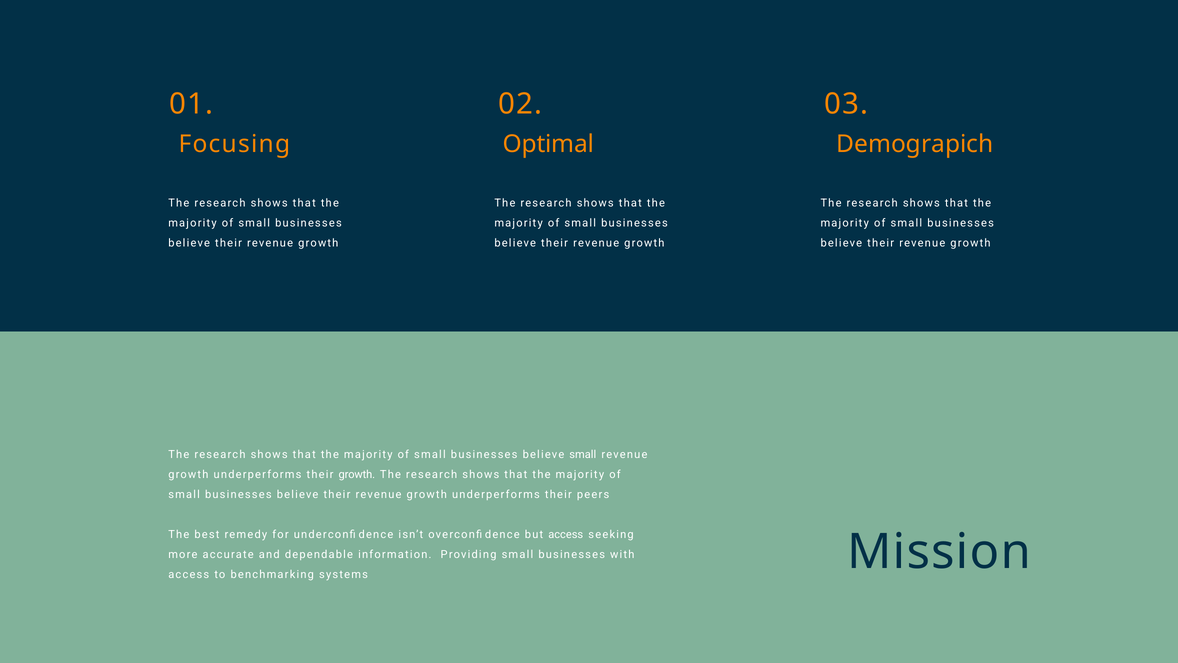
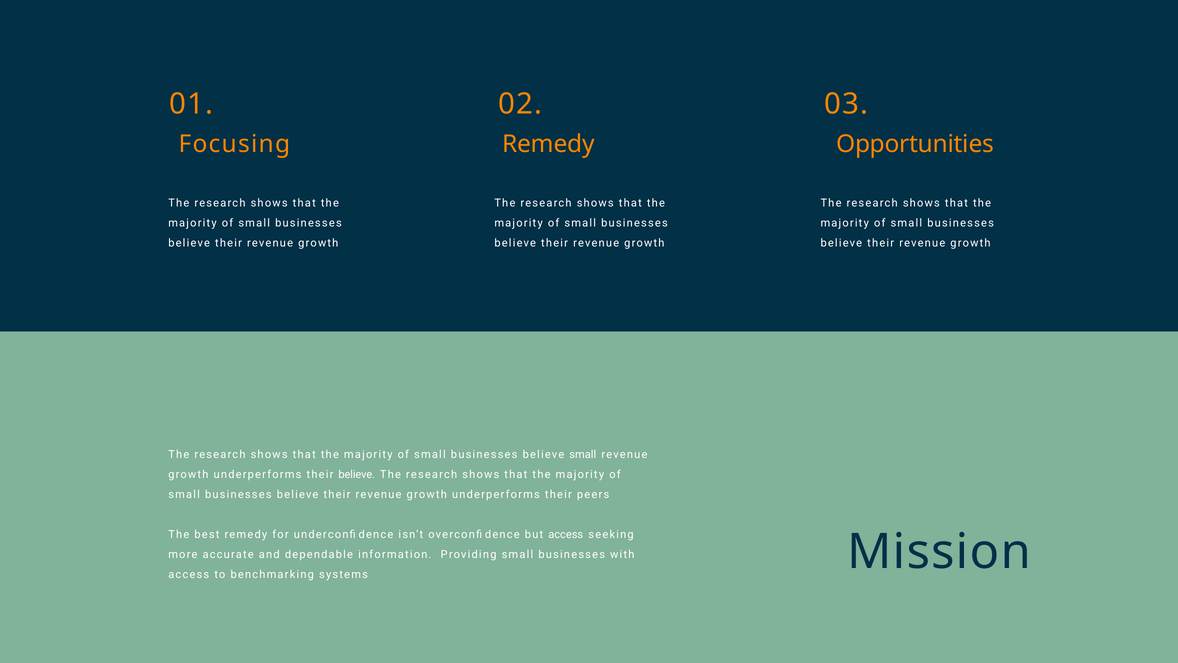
Optimal: Optimal -> Remedy (548, 144)
Demograpich: Demograpich -> Opportunities (915, 144)
their growth: growth -> believe (357, 474)
